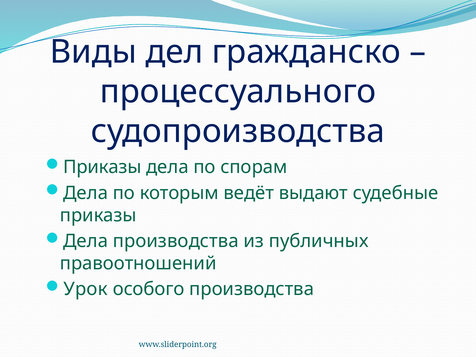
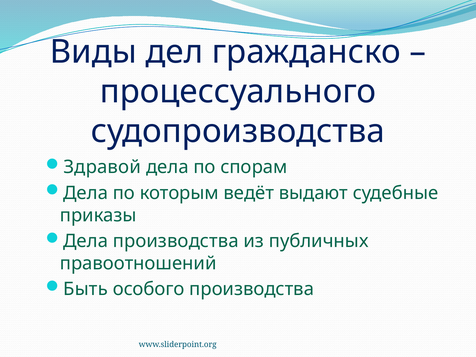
Приказы: Приказы -> Здравой (102, 167)
Урок: Урок -> Быть (86, 289)
